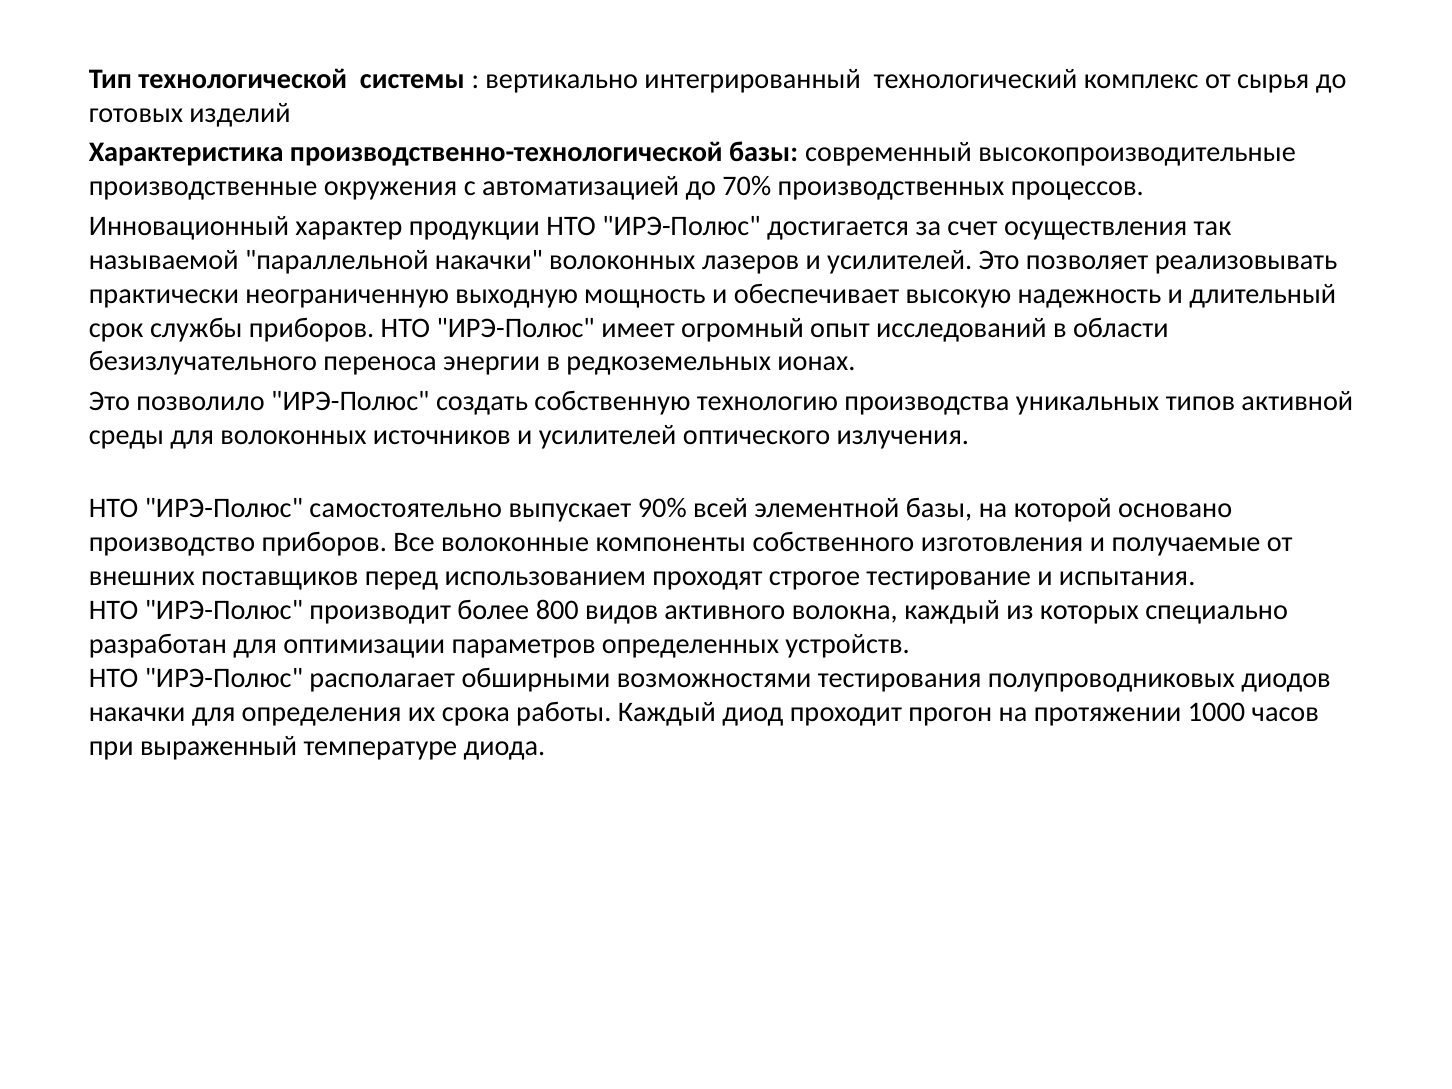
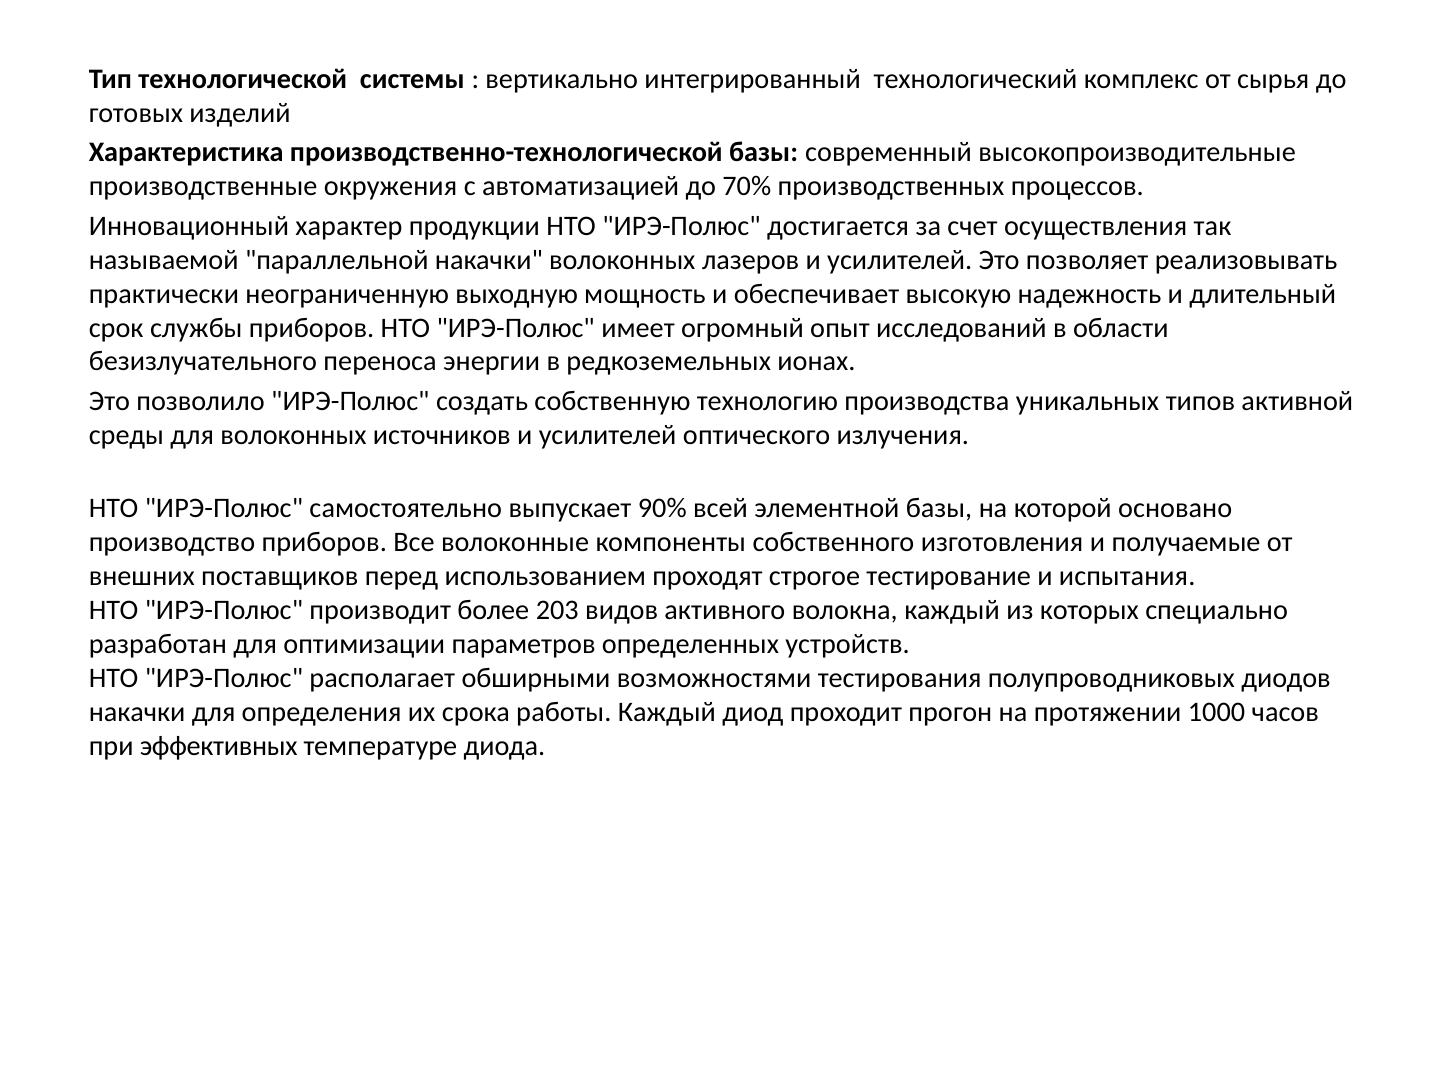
800: 800 -> 203 (557, 610)
выраженный: выраженный -> эффективных (219, 746)
